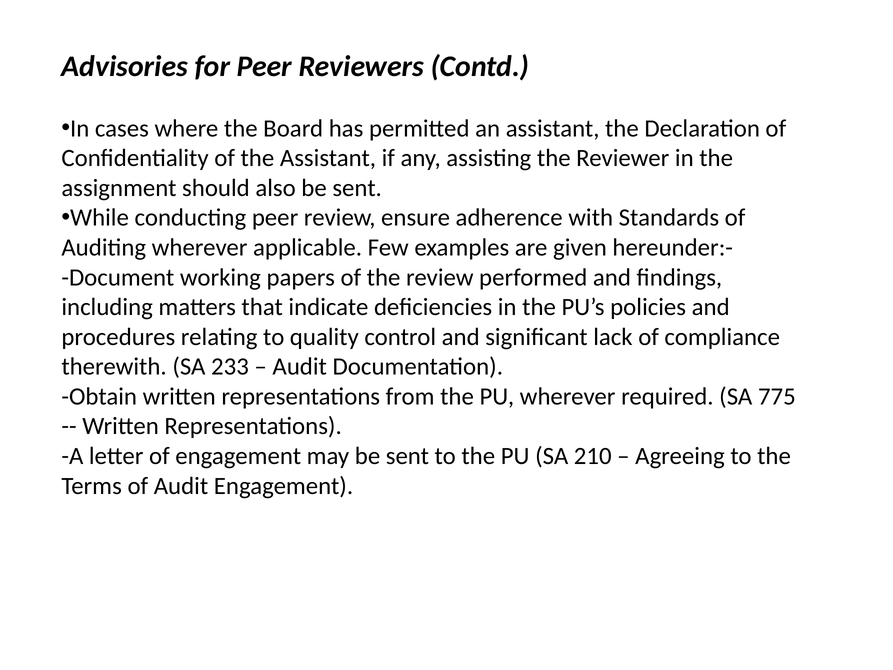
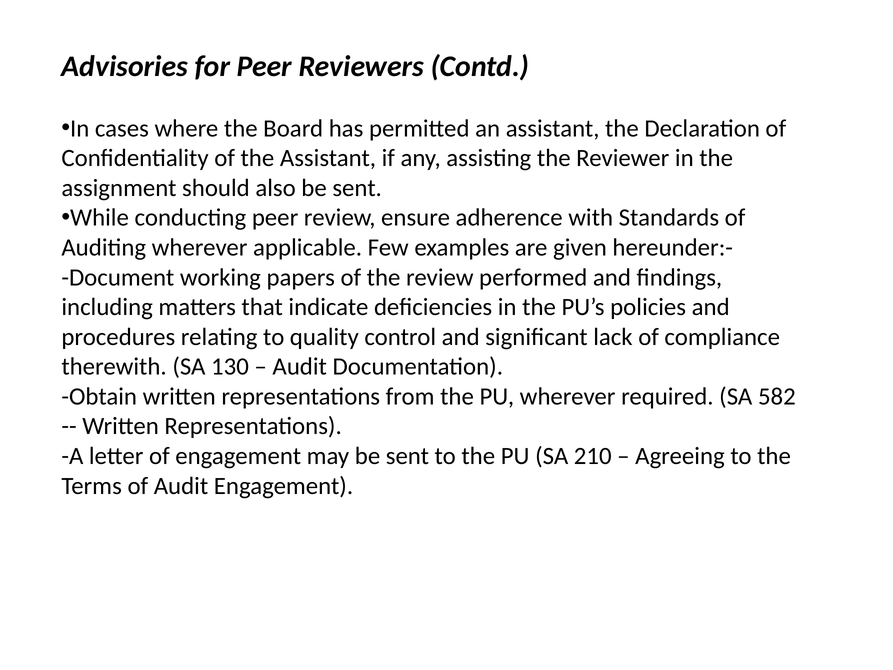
233: 233 -> 130 (230, 367)
775: 775 -> 582 (777, 396)
